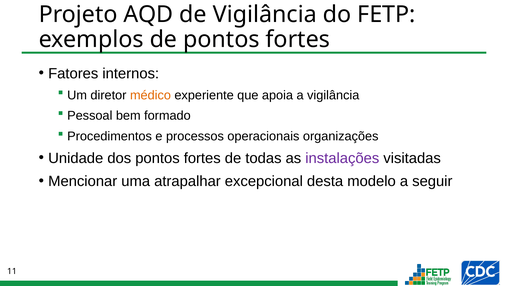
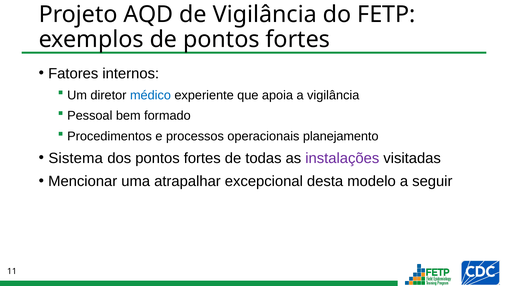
médico colour: orange -> blue (150, 95)
organizações: organizações -> planejamento (341, 136)
Unidade: Unidade -> Sistema (76, 158)
